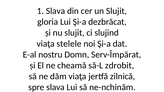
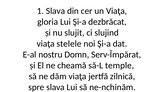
un Slujit: Slujit -> Viaţa (117, 11)
zdrobit: zdrobit -> temple (120, 66)
